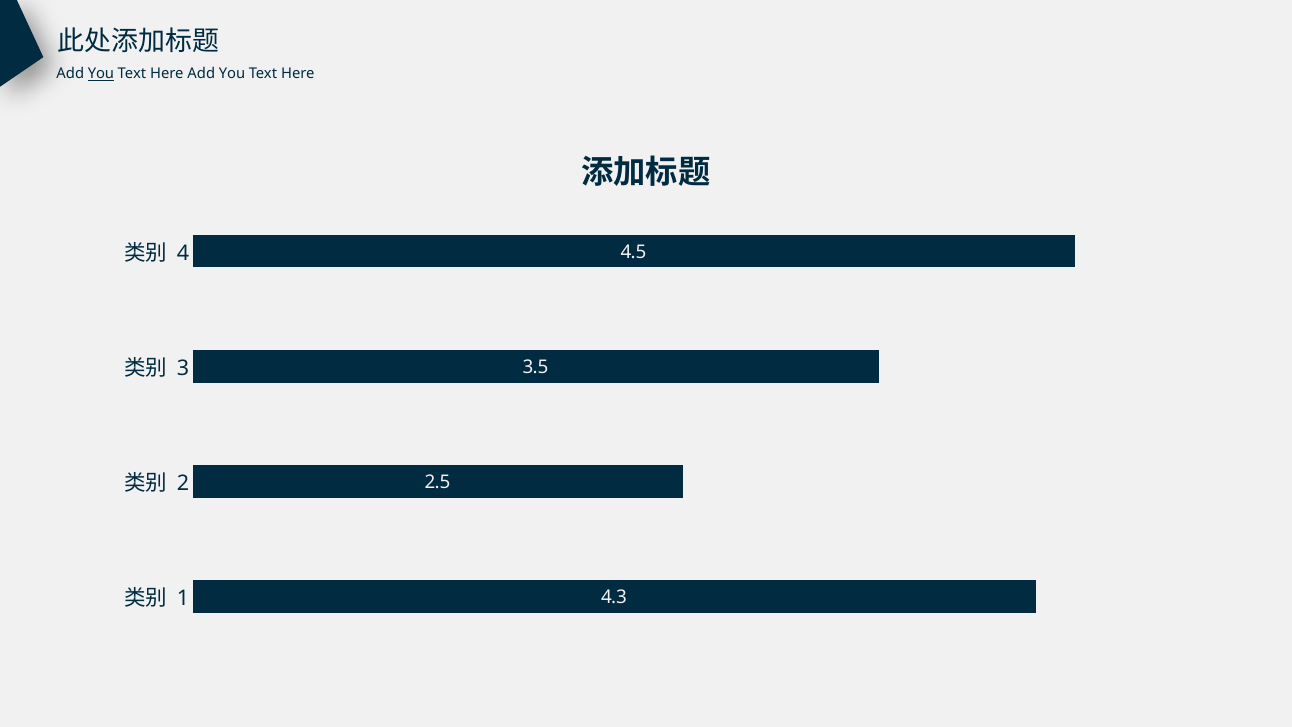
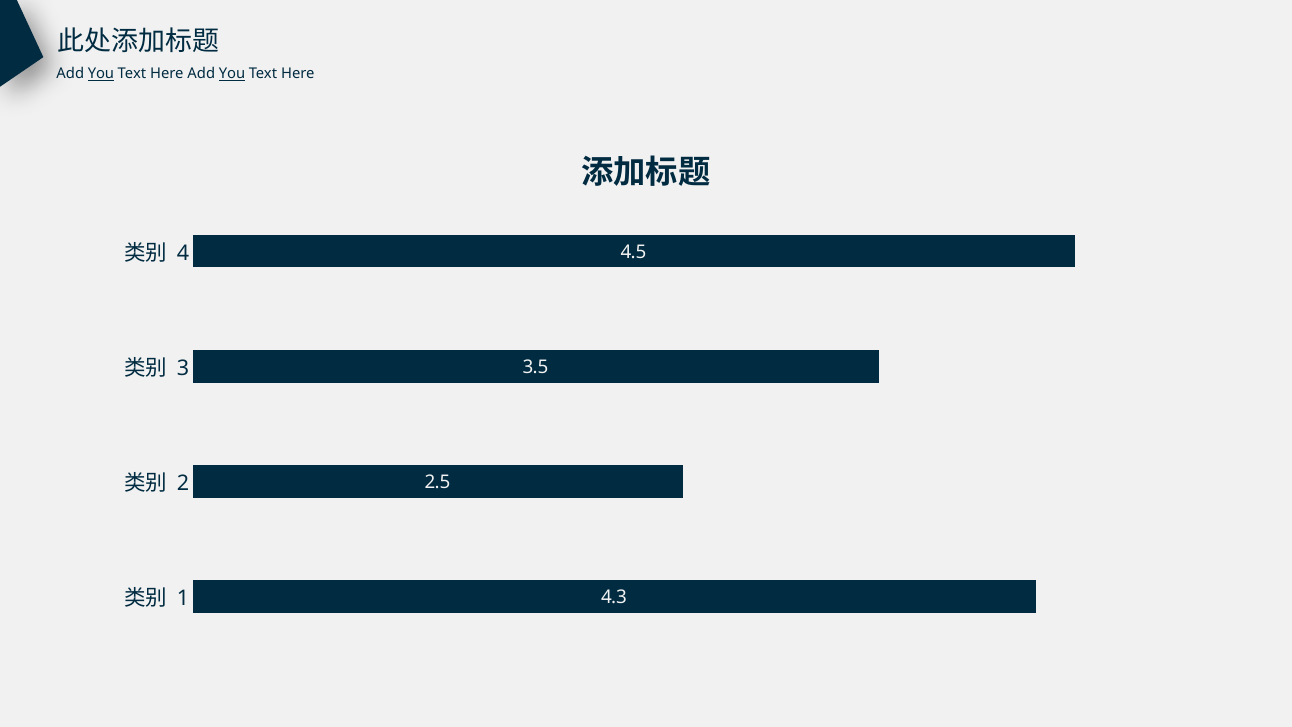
You underline: none -> present (232, 74)
